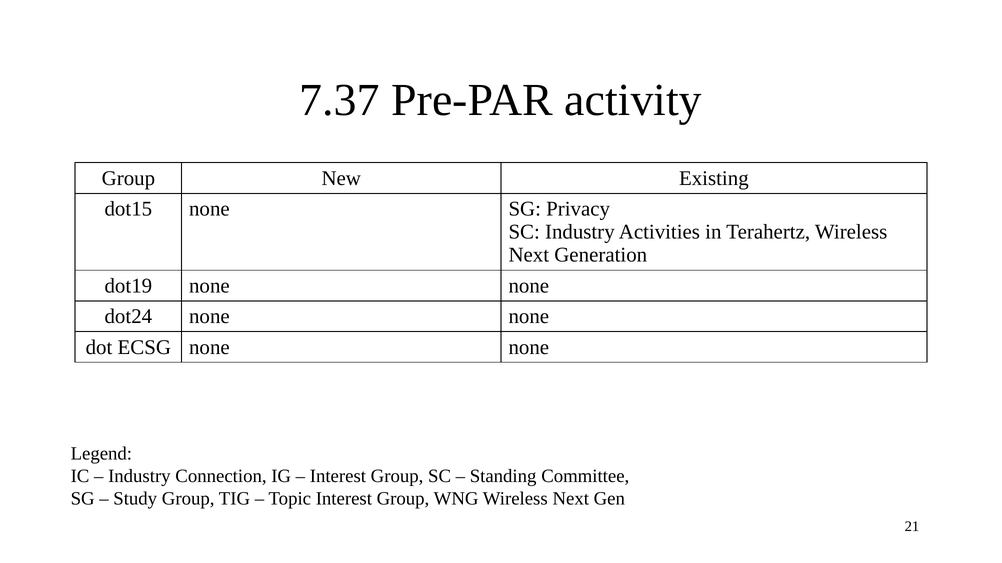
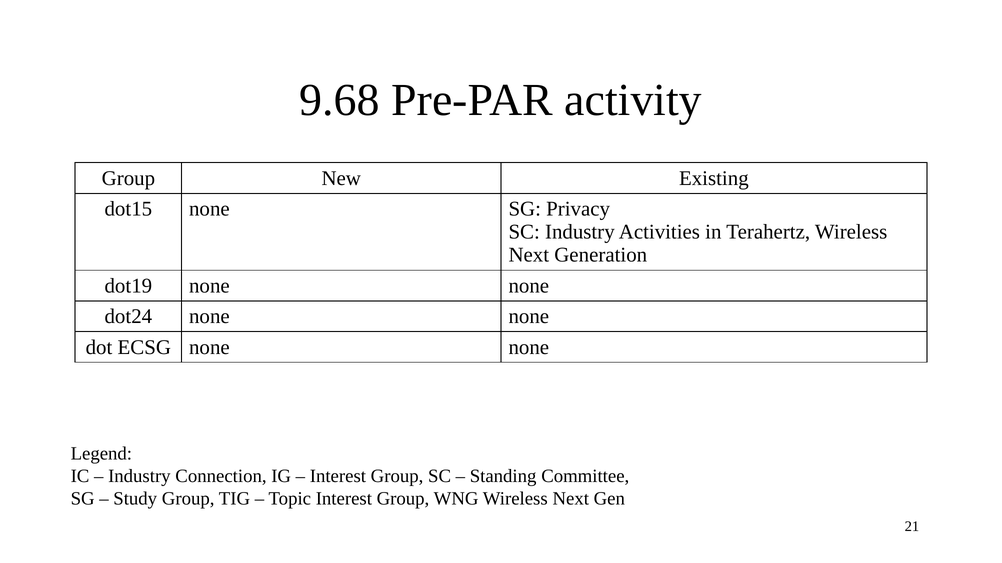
7.37: 7.37 -> 9.68 (340, 100)
